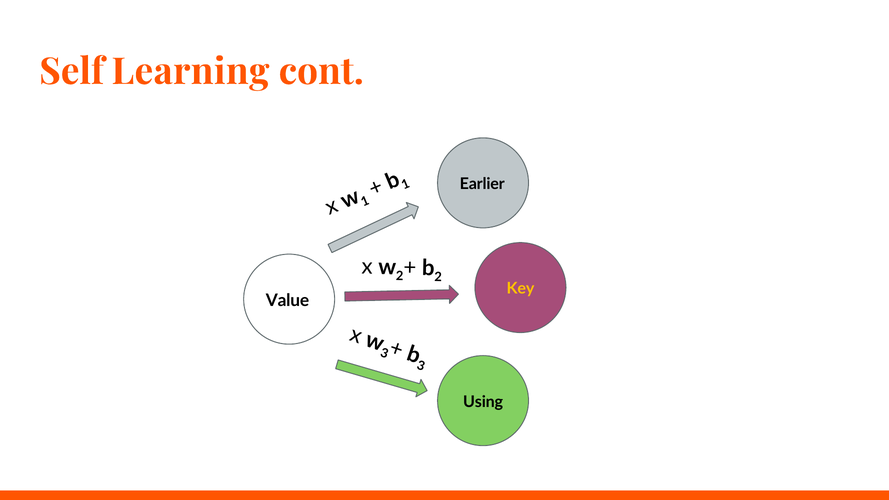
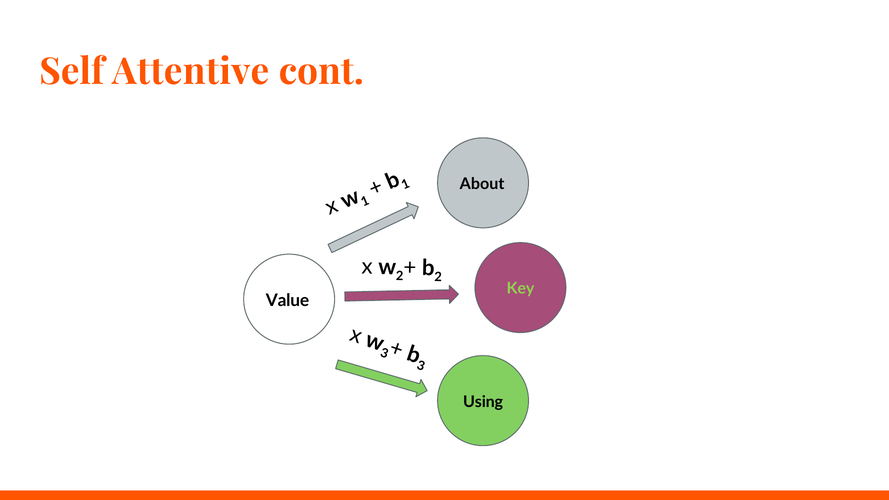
Learning: Learning -> Attentive (191, 72)
Earlier: Earlier -> About (482, 184)
Key colour: yellow -> light green (520, 289)
